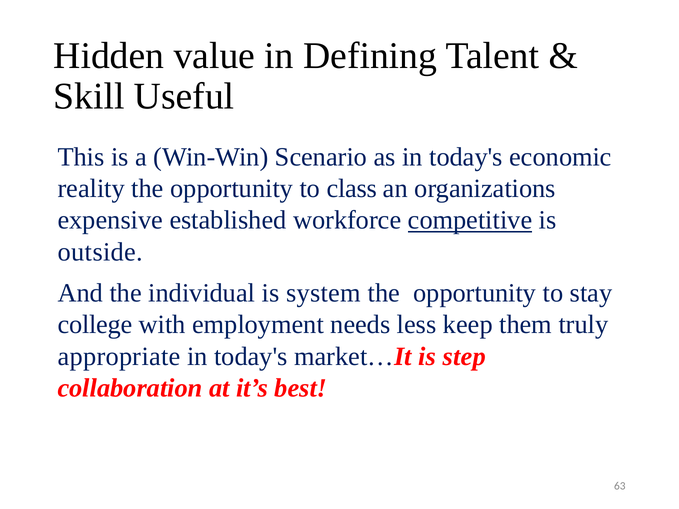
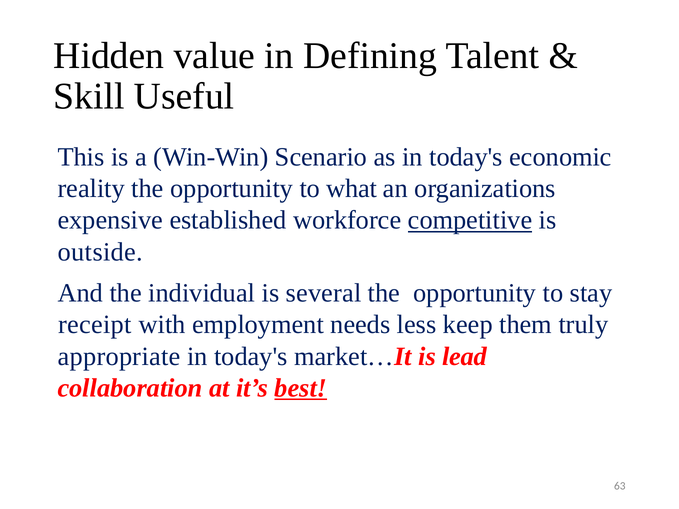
class: class -> what (352, 189)
system: system -> several (324, 293)
college: college -> receipt (95, 325)
step: step -> lead (464, 357)
best underline: none -> present (301, 388)
